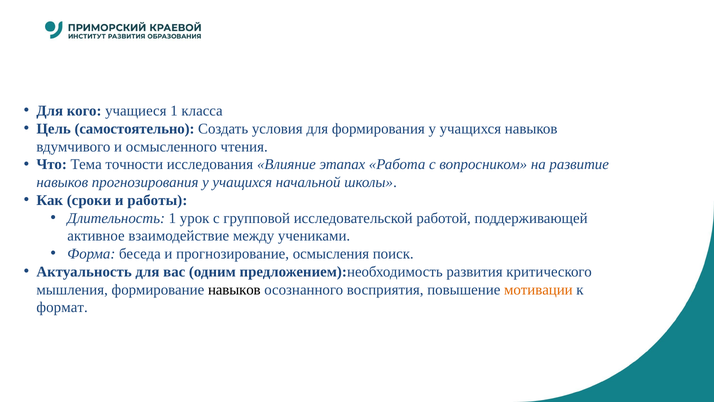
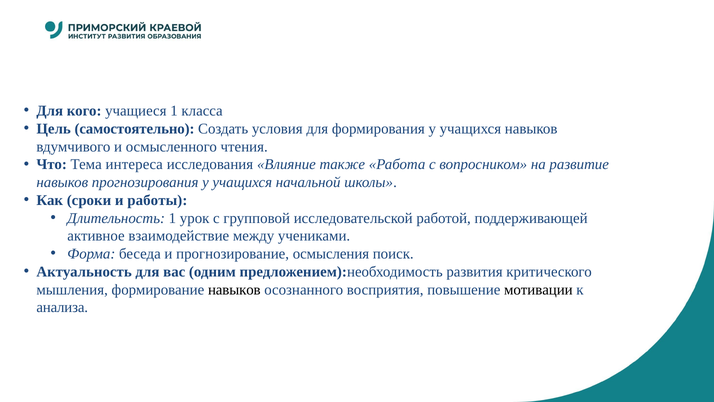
точности: точности -> интереса (134, 164)
этапах: этапах -> также (342, 164)
мотивации colour: orange -> black (538, 289)
формат: формат -> анализа (62, 307)
